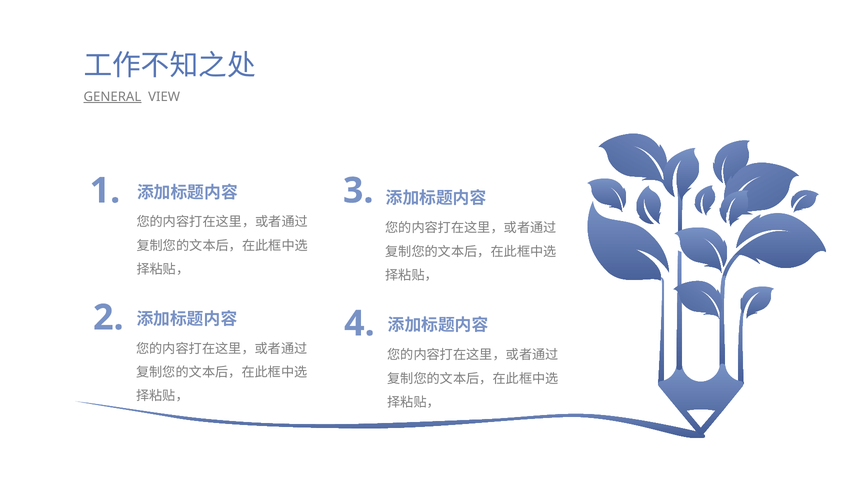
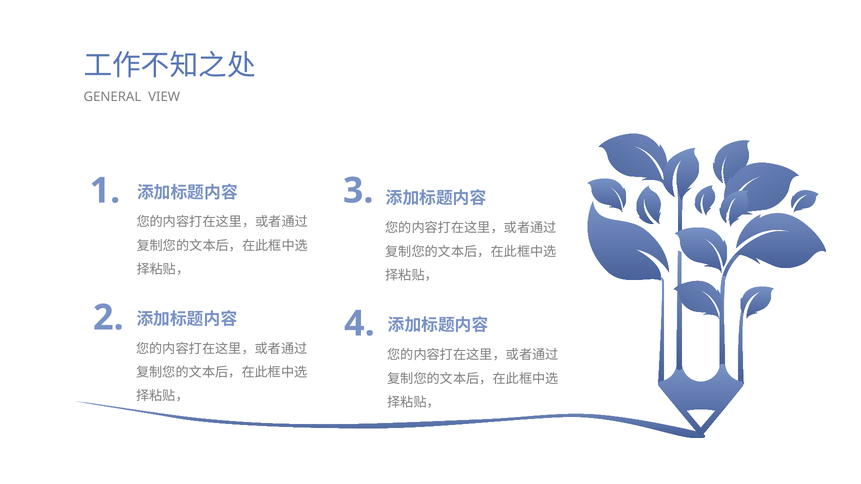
GENERAL underline: present -> none (112, 97)
